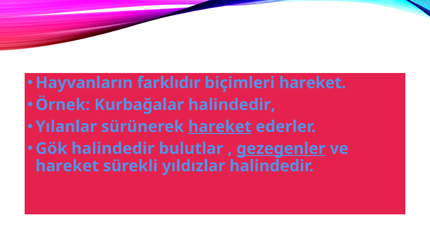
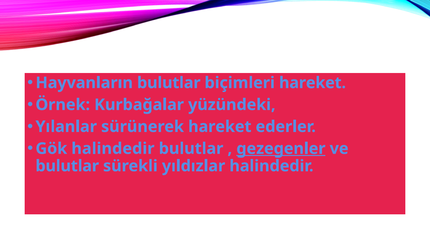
Hayvanların farklıdır: farklıdır -> bulutlar (169, 83)
Kurbağalar halindedir: halindedir -> yüzündeki (232, 105)
hareket underline: present -> none (220, 127)
hareket: hareket -> bulutlar (67, 166)
